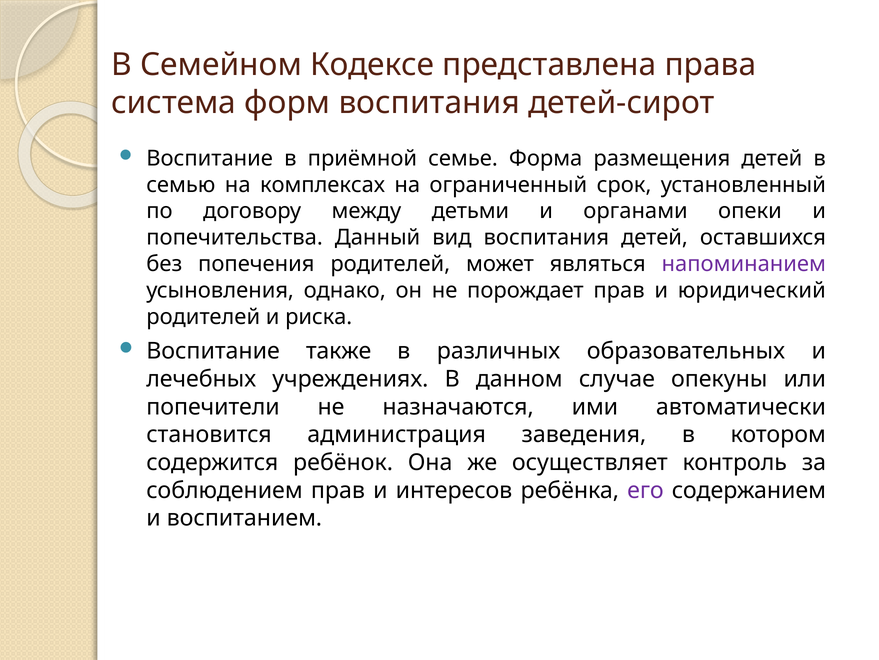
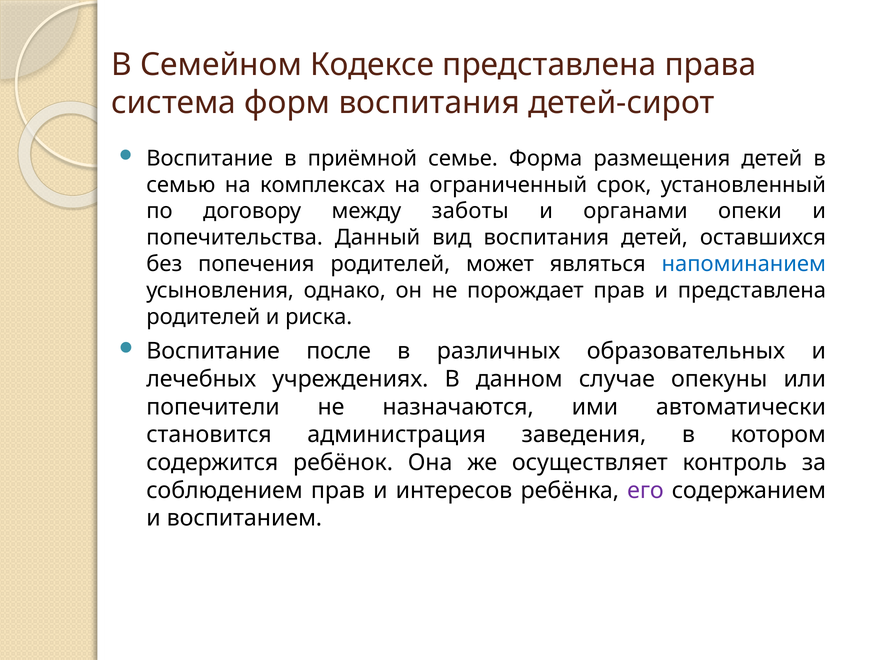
детьми: детьми -> заботы (470, 211)
напоминанием colour: purple -> blue (744, 264)
и юридический: юридический -> представлена (752, 290)
также: также -> после (339, 351)
